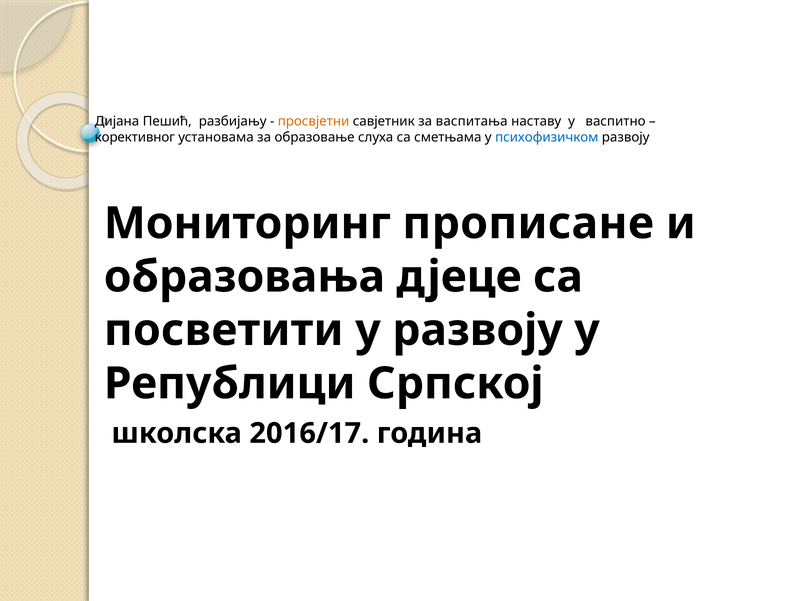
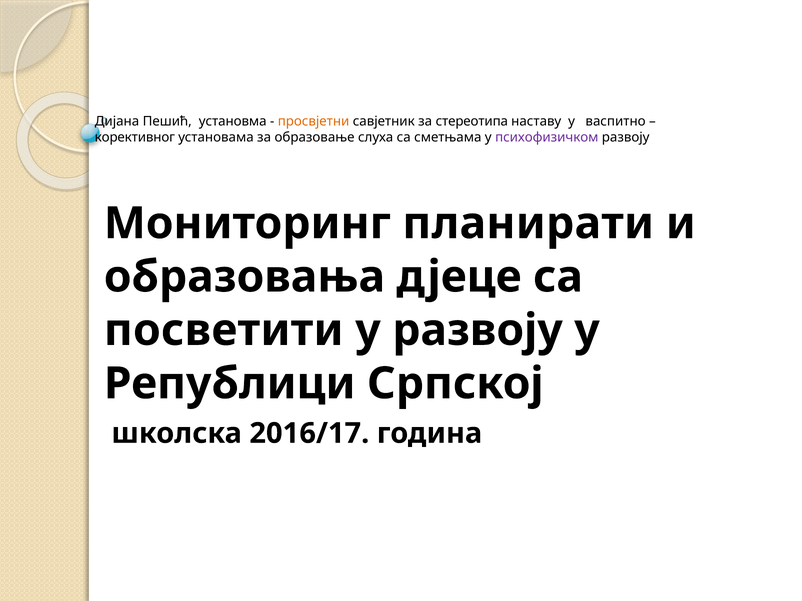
разбијању: разбијању -> установма (233, 121)
васпитања: васпитања -> стереотипа (472, 121)
психофизичком colour: blue -> purple (547, 137)
прописане: прописане -> планирати (528, 224)
